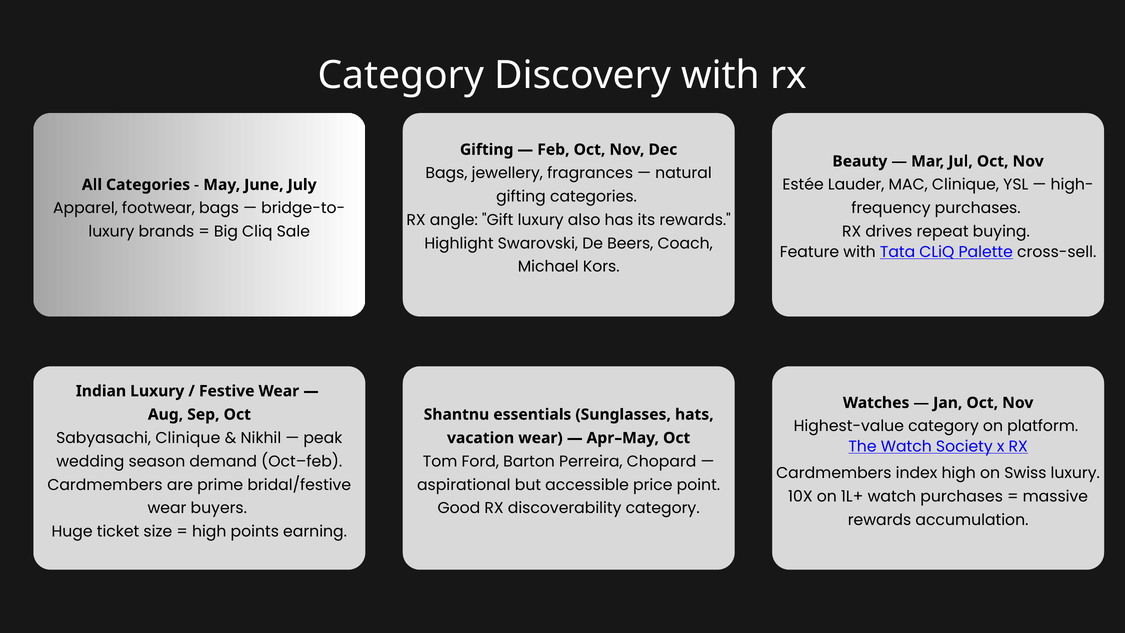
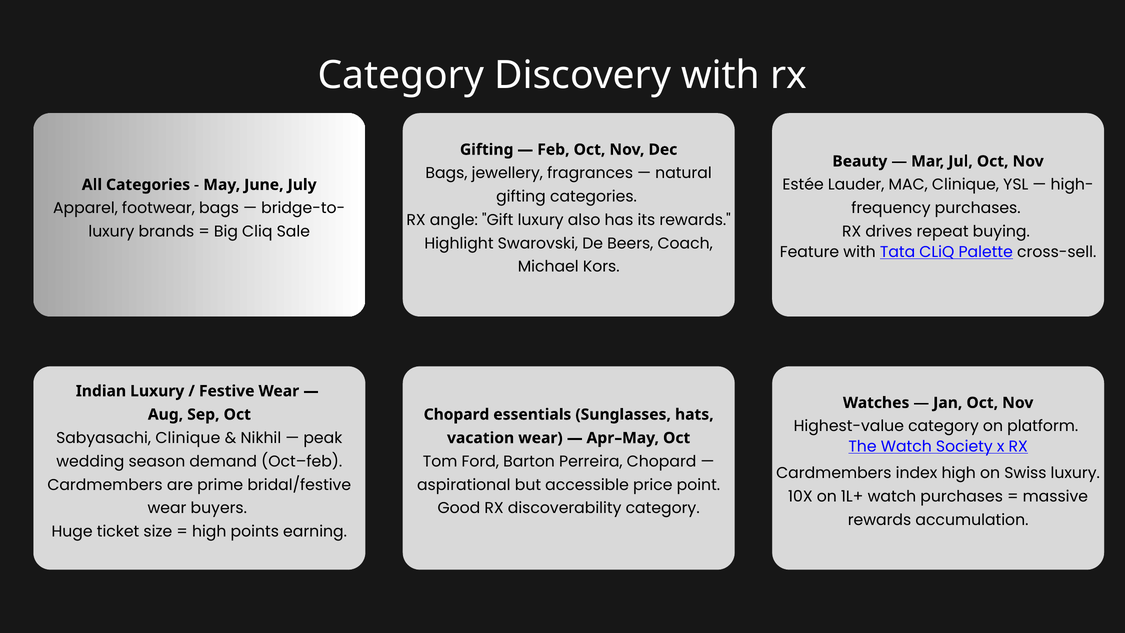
Shantnu: Shantnu -> Chopard (456, 414)
